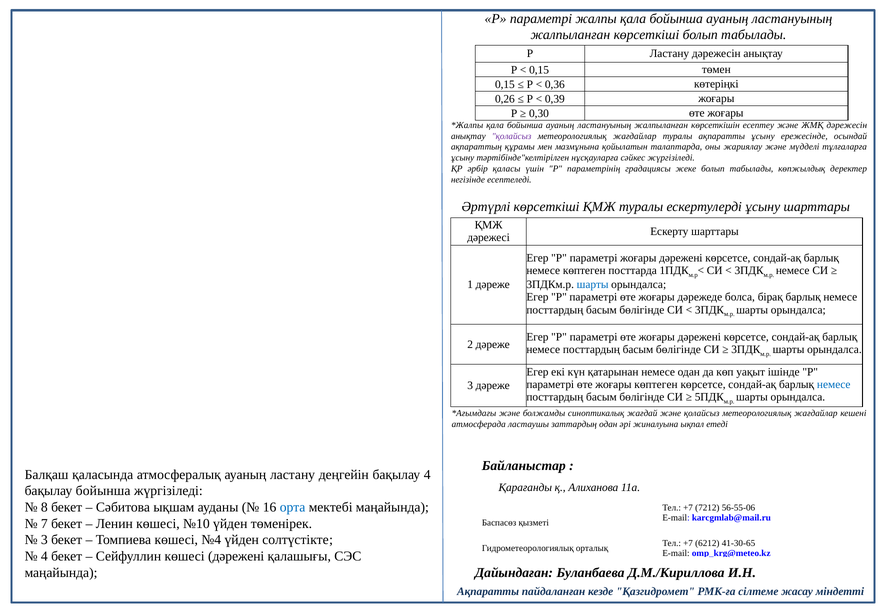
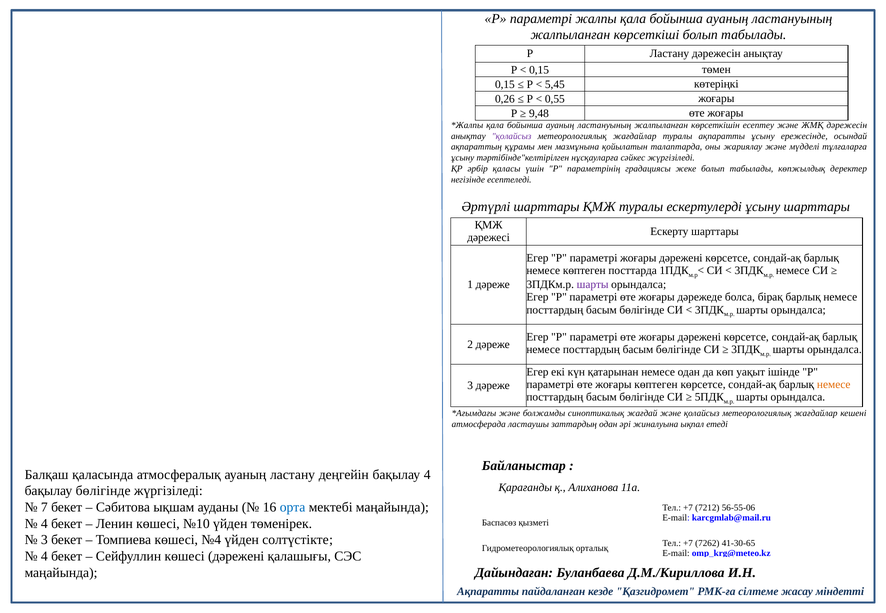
0,36: 0,36 -> 5,45 (555, 85)
0,39: 0,39 -> 0,55 (555, 99)
0,30: 0,30 -> 9,48 (539, 114)
Әртүрлі көрсеткіші: көрсеткіші -> шарттары (547, 207)
шарты colour: blue -> purple (593, 285)
немесе colour: blue -> orange (834, 385)
бақылау бойынша: бойынша -> бөлігінде (103, 491)
8: 8 -> 7 (44, 508)
7: 7 -> 4 (44, 524)
6212: 6212 -> 7262 (707, 543)
